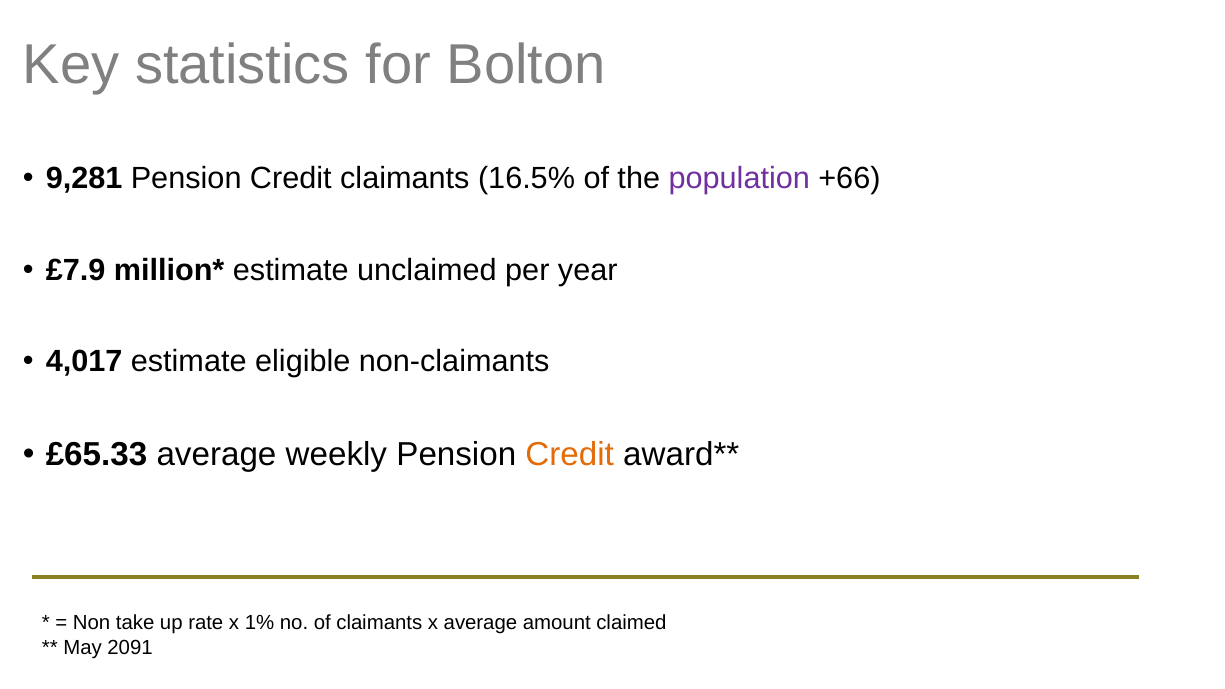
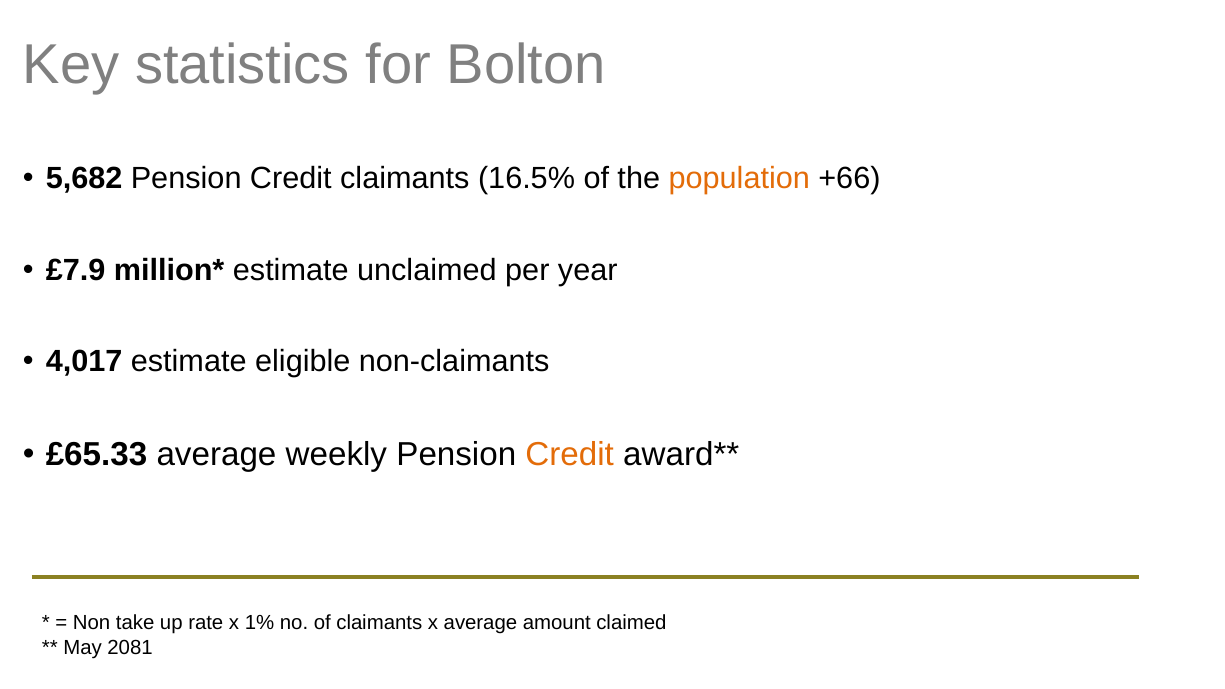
9,281: 9,281 -> 5,682 (84, 178)
population colour: purple -> orange (739, 178)
2091: 2091 -> 2081 (130, 648)
